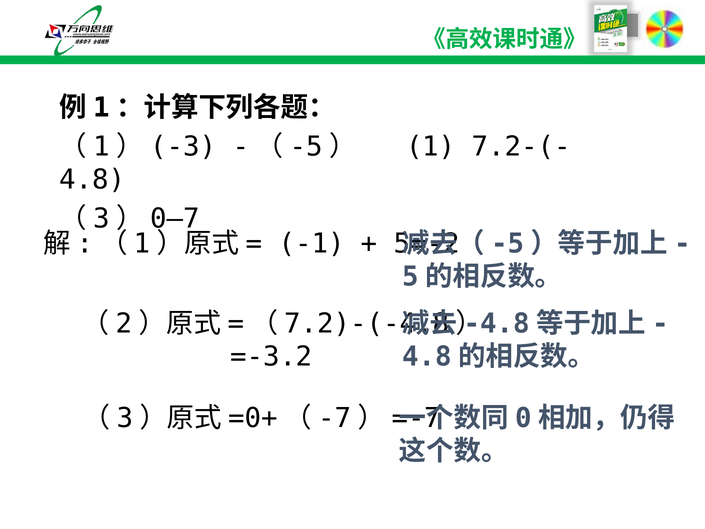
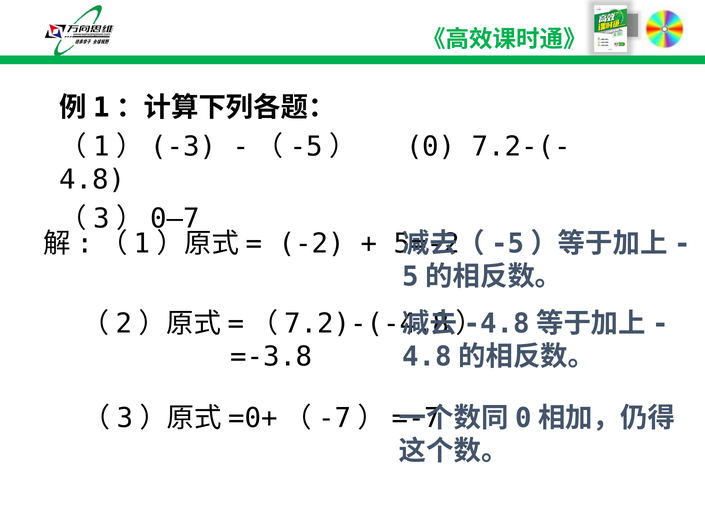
1: 1 -> 0 (431, 147)
-1: -1 -> -2 (312, 244)
=-3.2: =-3.2 -> =-3.8 (271, 357)
